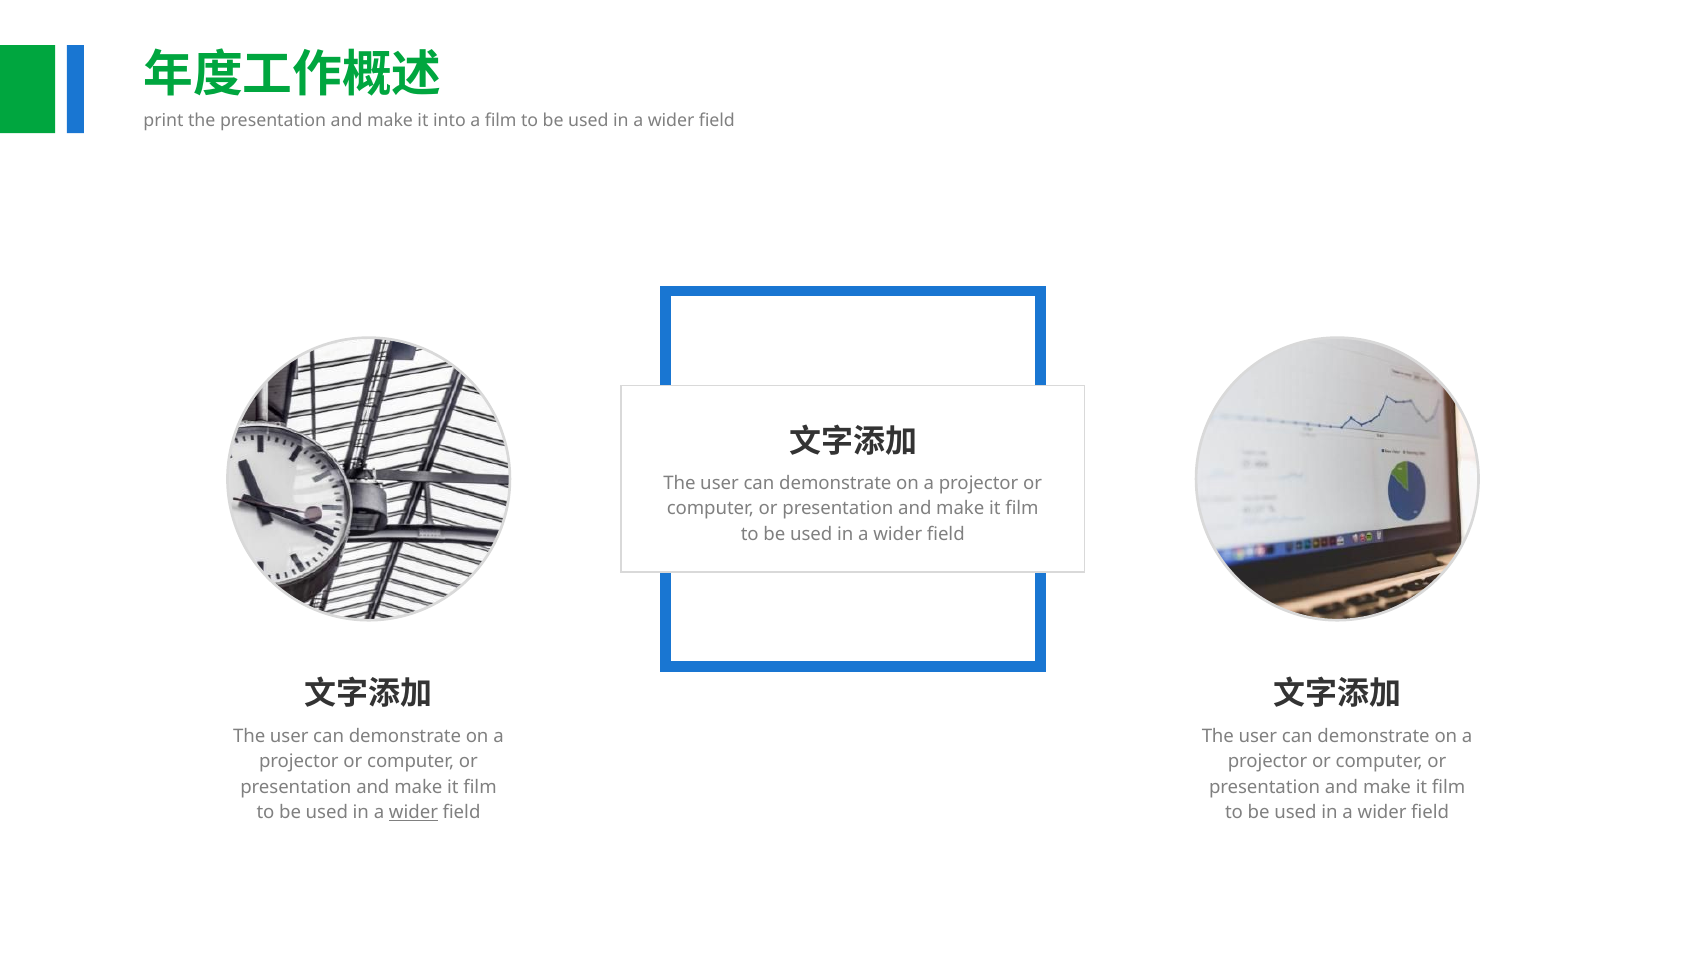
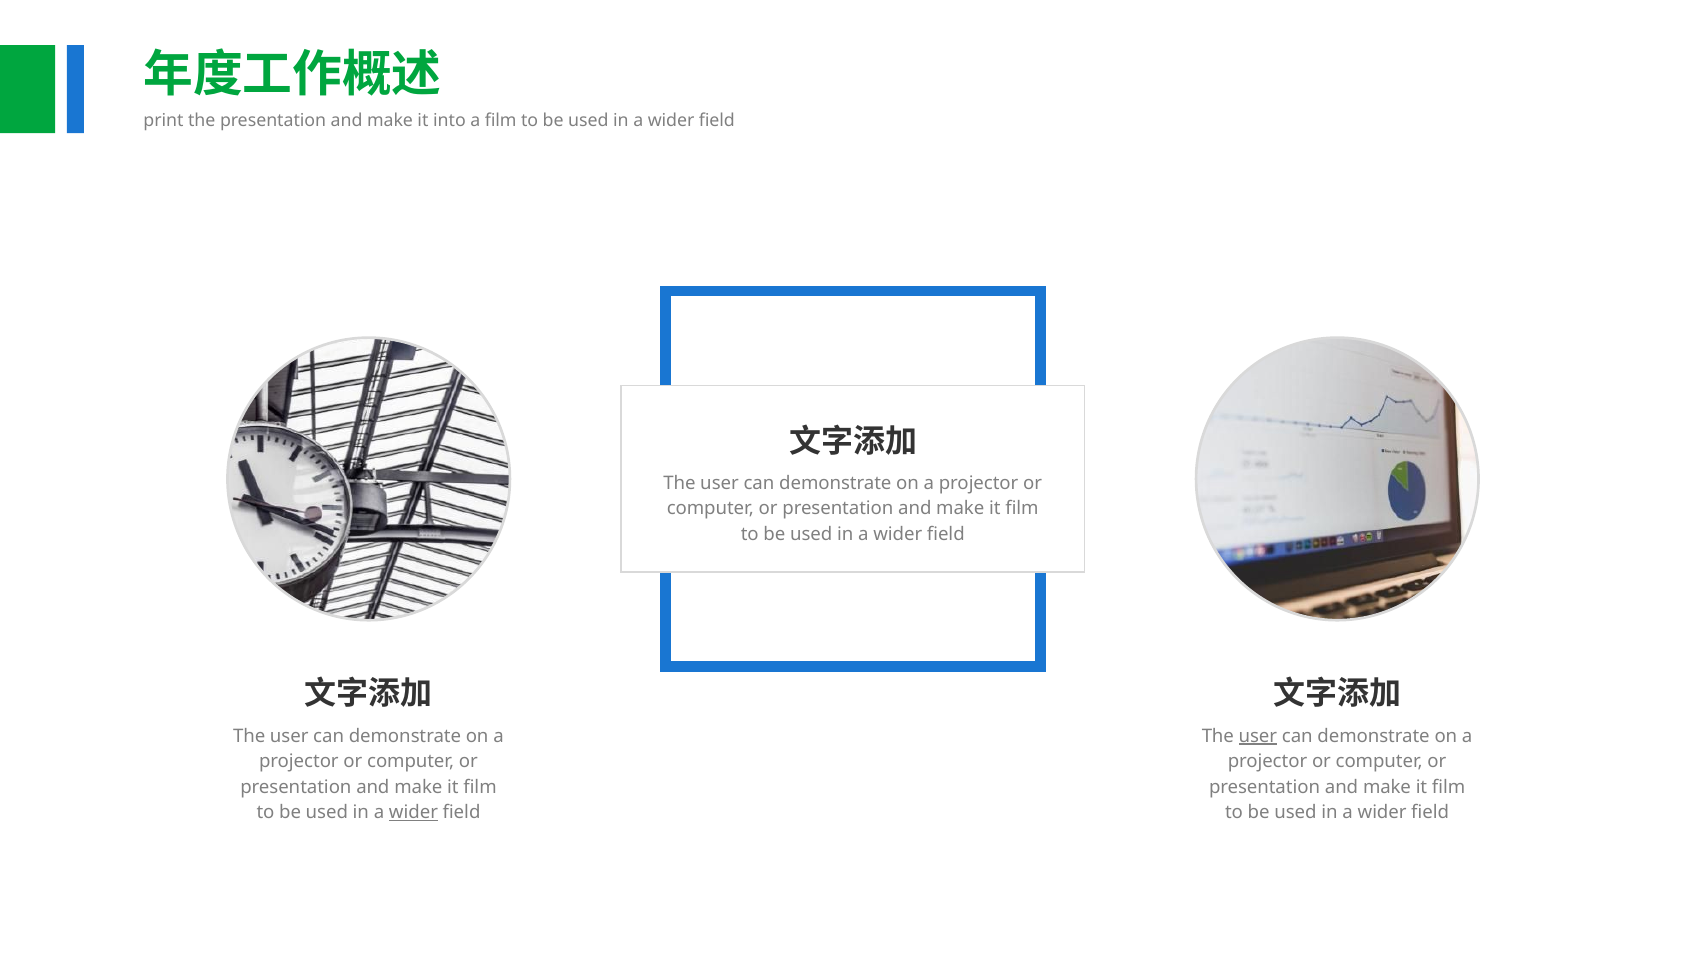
user underline: none -> present (1258, 736)
